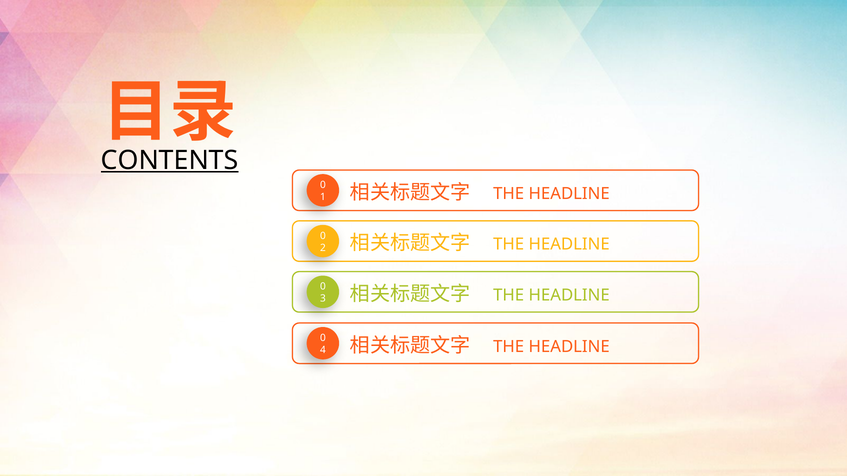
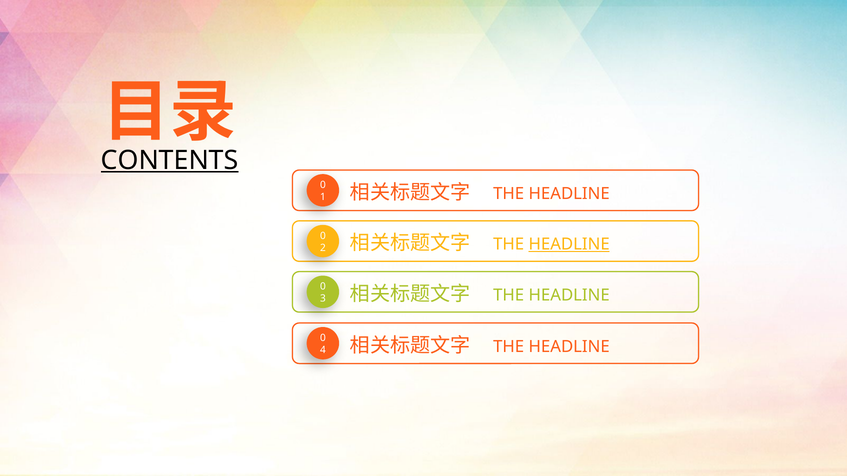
HEADLINE underline: none -> present (569, 245)
